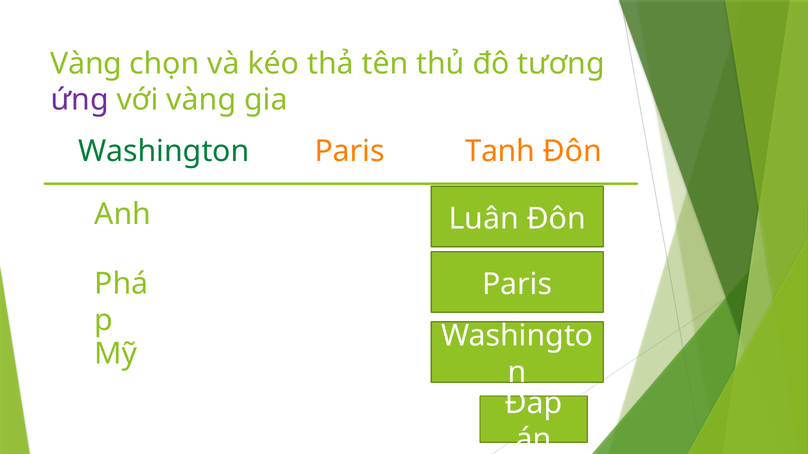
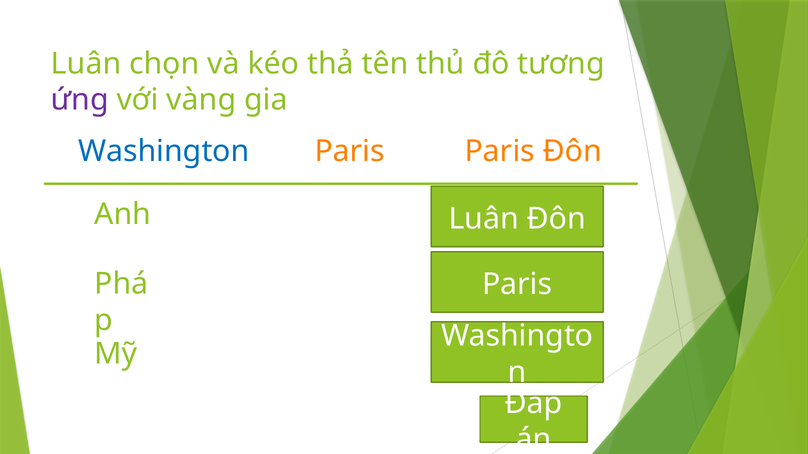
Vàng: Vàng -> Luân (86, 64)
Washington colour: green -> blue (164, 152)
Paris Tanh: Tanh -> Paris (500, 152)
